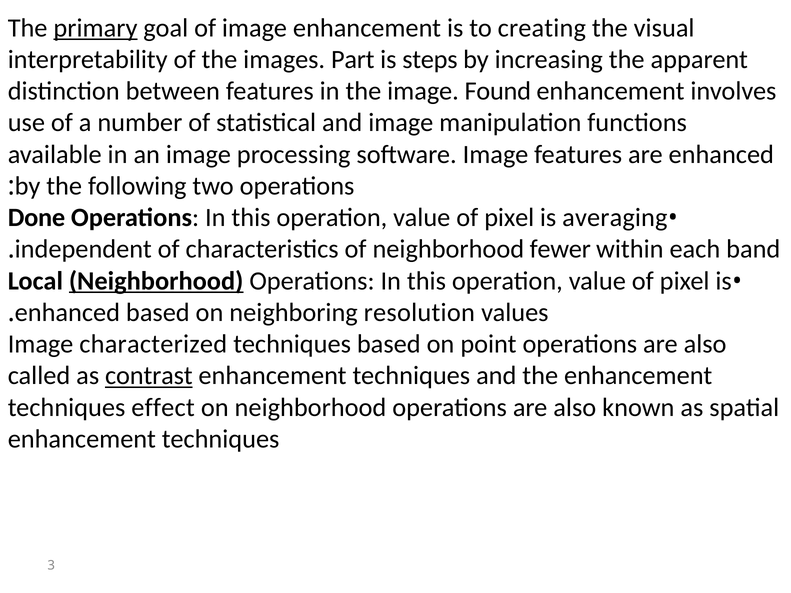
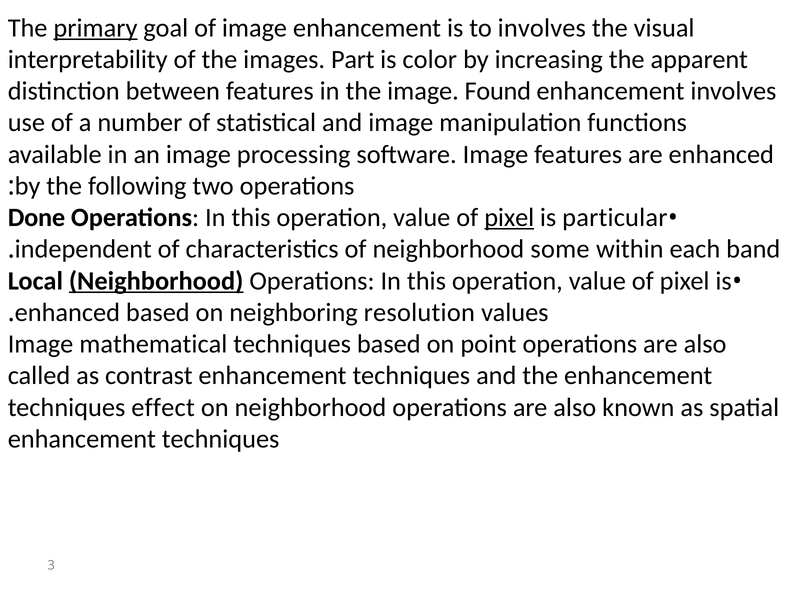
to creating: creating -> involves (542, 28)
steps: steps -> color (430, 59)
pixel underline: none -> present (509, 218)
averaging: averaging -> particular (615, 218)
fewer: fewer -> some (560, 249)
characterized: characterized -> mathematical (153, 344)
contrast underline: present -> none (149, 376)
